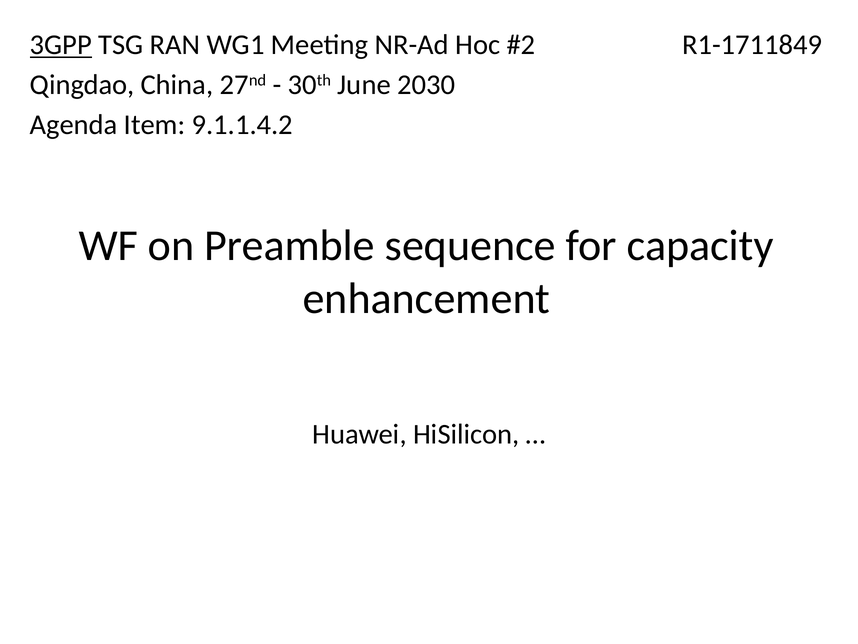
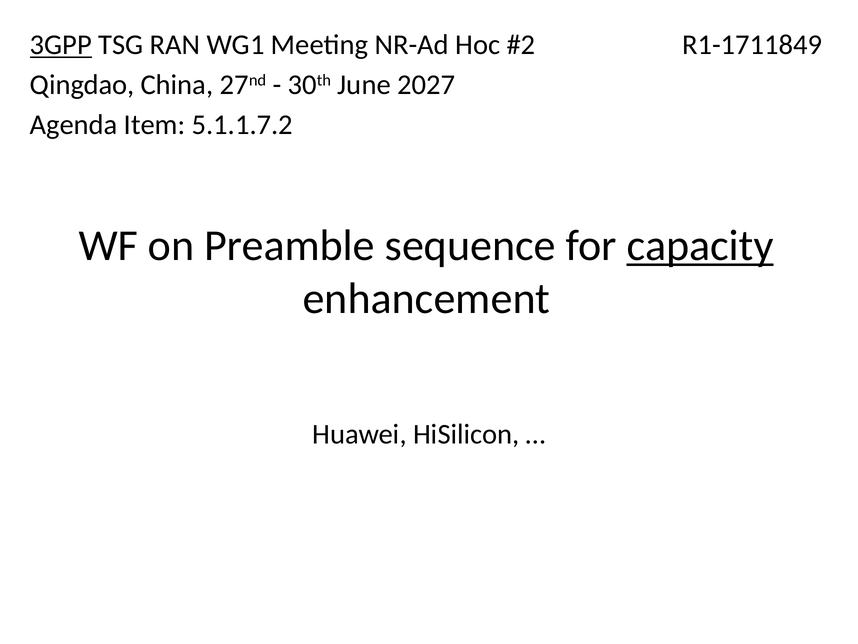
2030: 2030 -> 2027 (426, 85)
9.1.1.4.2: 9.1.1.4.2 -> 5.1.1.7.2 (242, 125)
capacity underline: none -> present (700, 246)
